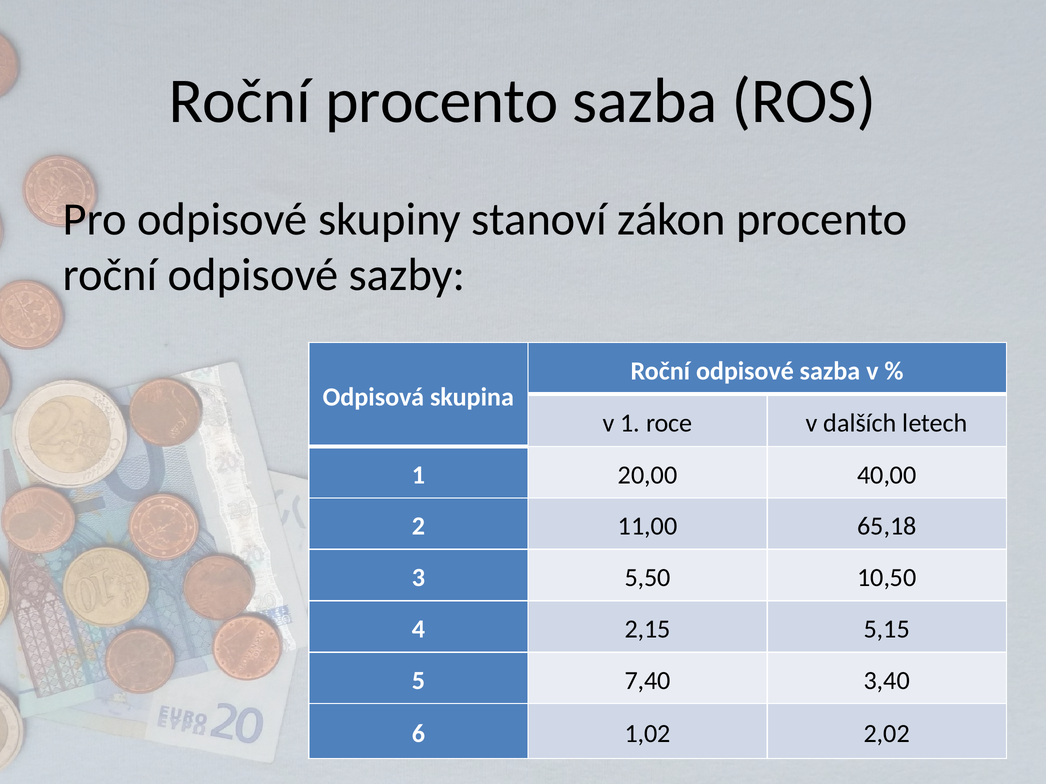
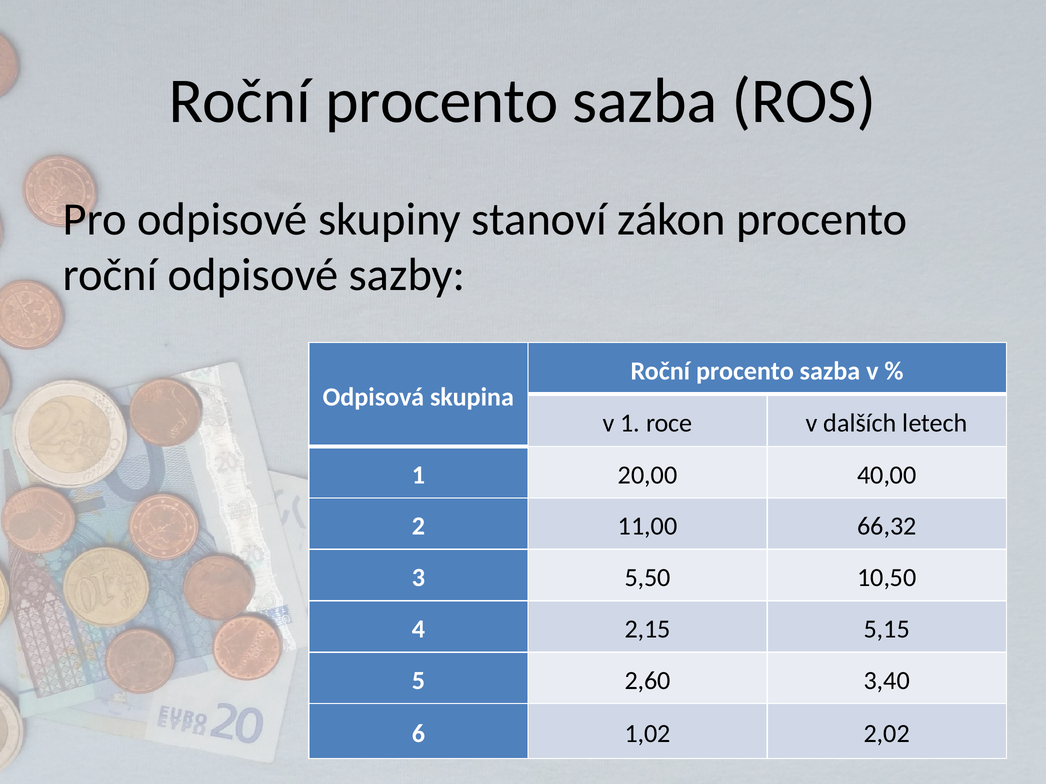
odpisové: odpisové -> procento (745, 371)
65,18: 65,18 -> 66,32 (887, 527)
7,40: 7,40 -> 2,60 (648, 681)
